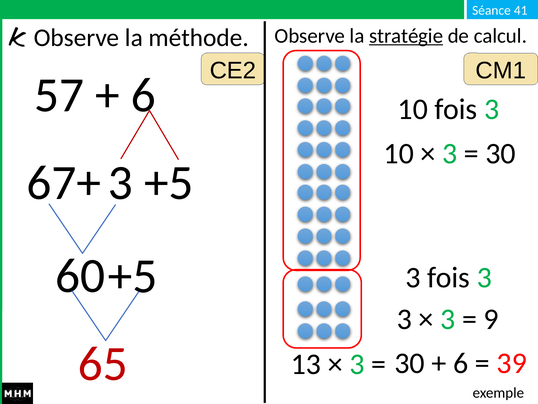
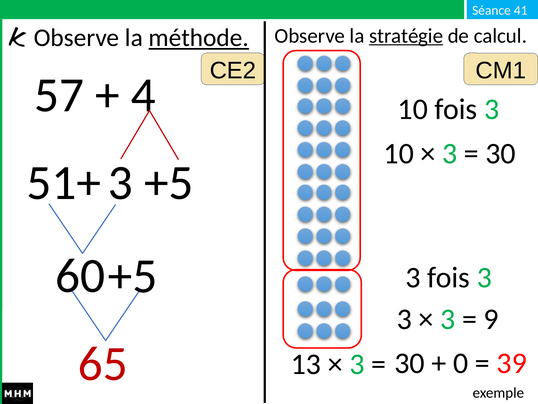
méthode underline: none -> present (199, 38)
6: 6 -> 4 (143, 95)
67+: 67+ -> 51+ (64, 182)
6: 6 -> 0 (461, 363)
